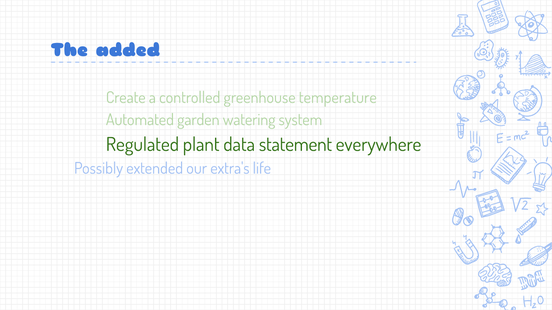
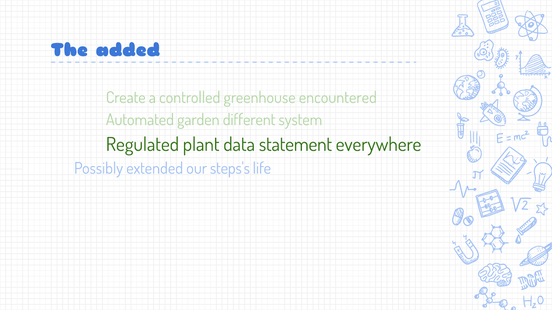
temperature: temperature -> encountered (338, 98)
watering: watering -> different (249, 120)
extra's: extra's -> steps's (230, 169)
